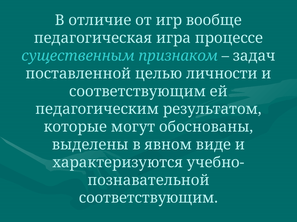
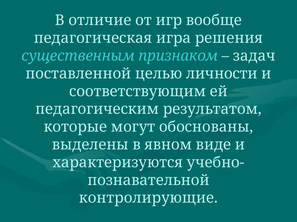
процессе: процессе -> решения (229, 38)
соответствующим: соответствующим -> контролирующие (148, 199)
